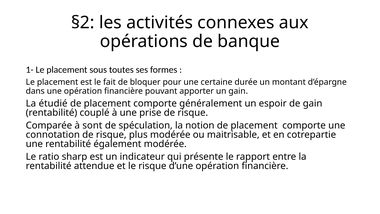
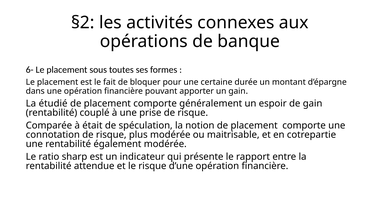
1-: 1- -> 6- (30, 70)
sont: sont -> était (92, 125)
